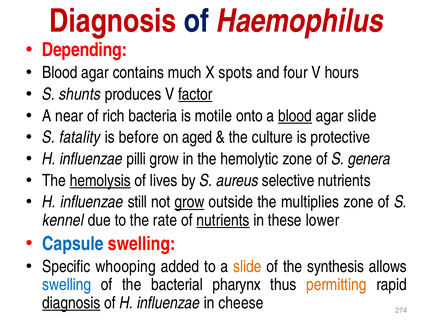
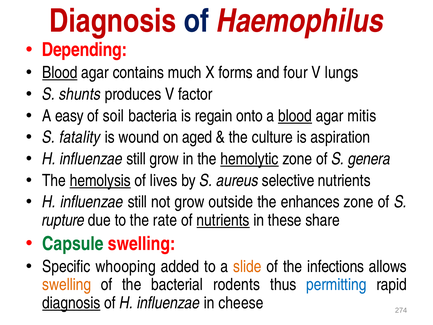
Blood underline: none -> present (60, 73)
spots: spots -> forms (236, 73)
hours: hours -> lungs (342, 73)
factor underline: present -> none (195, 94)
near: near -> easy (69, 116)
rich: rich -> soil (113, 116)
motile: motile -> regain (214, 116)
agar slide: slide -> mitis (362, 116)
before: before -> wound (139, 137)
protective: protective -> aspiration (340, 137)
pilli: pilli -> still (136, 159)
hemolytic underline: none -> present (249, 159)
grow underline: present -> none (189, 202)
multiplies: multiplies -> enhances (310, 202)
kennel: kennel -> rupture (63, 220)
lower: lower -> share (323, 220)
Capsule colour: blue -> green (73, 243)
synthesis: synthesis -> infections (336, 266)
swelling colour: blue -> orange (67, 285)
pharynx: pharynx -> rodents (237, 285)
permitting colour: orange -> blue (336, 285)
